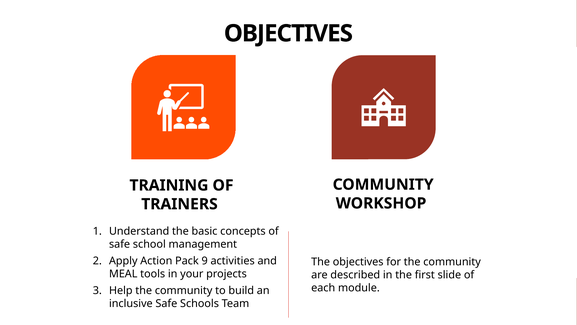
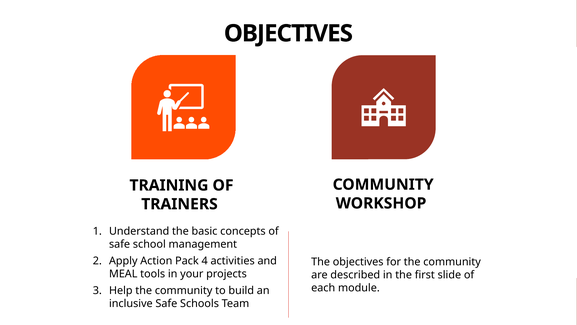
9: 9 -> 4 (205, 260)
